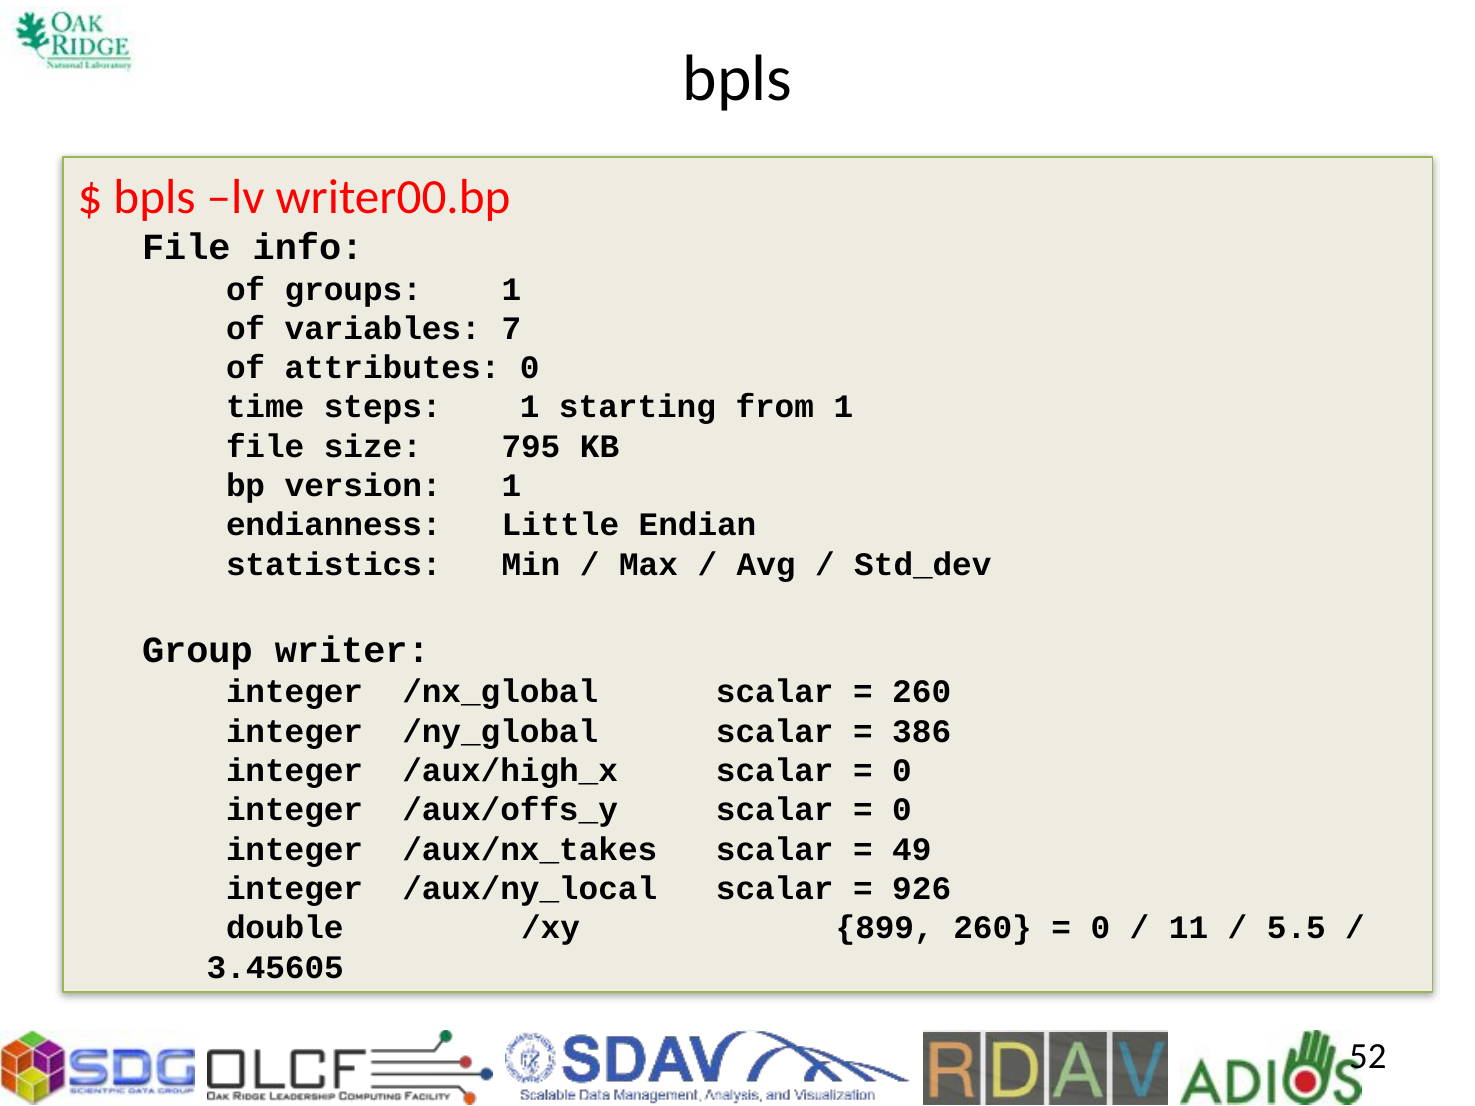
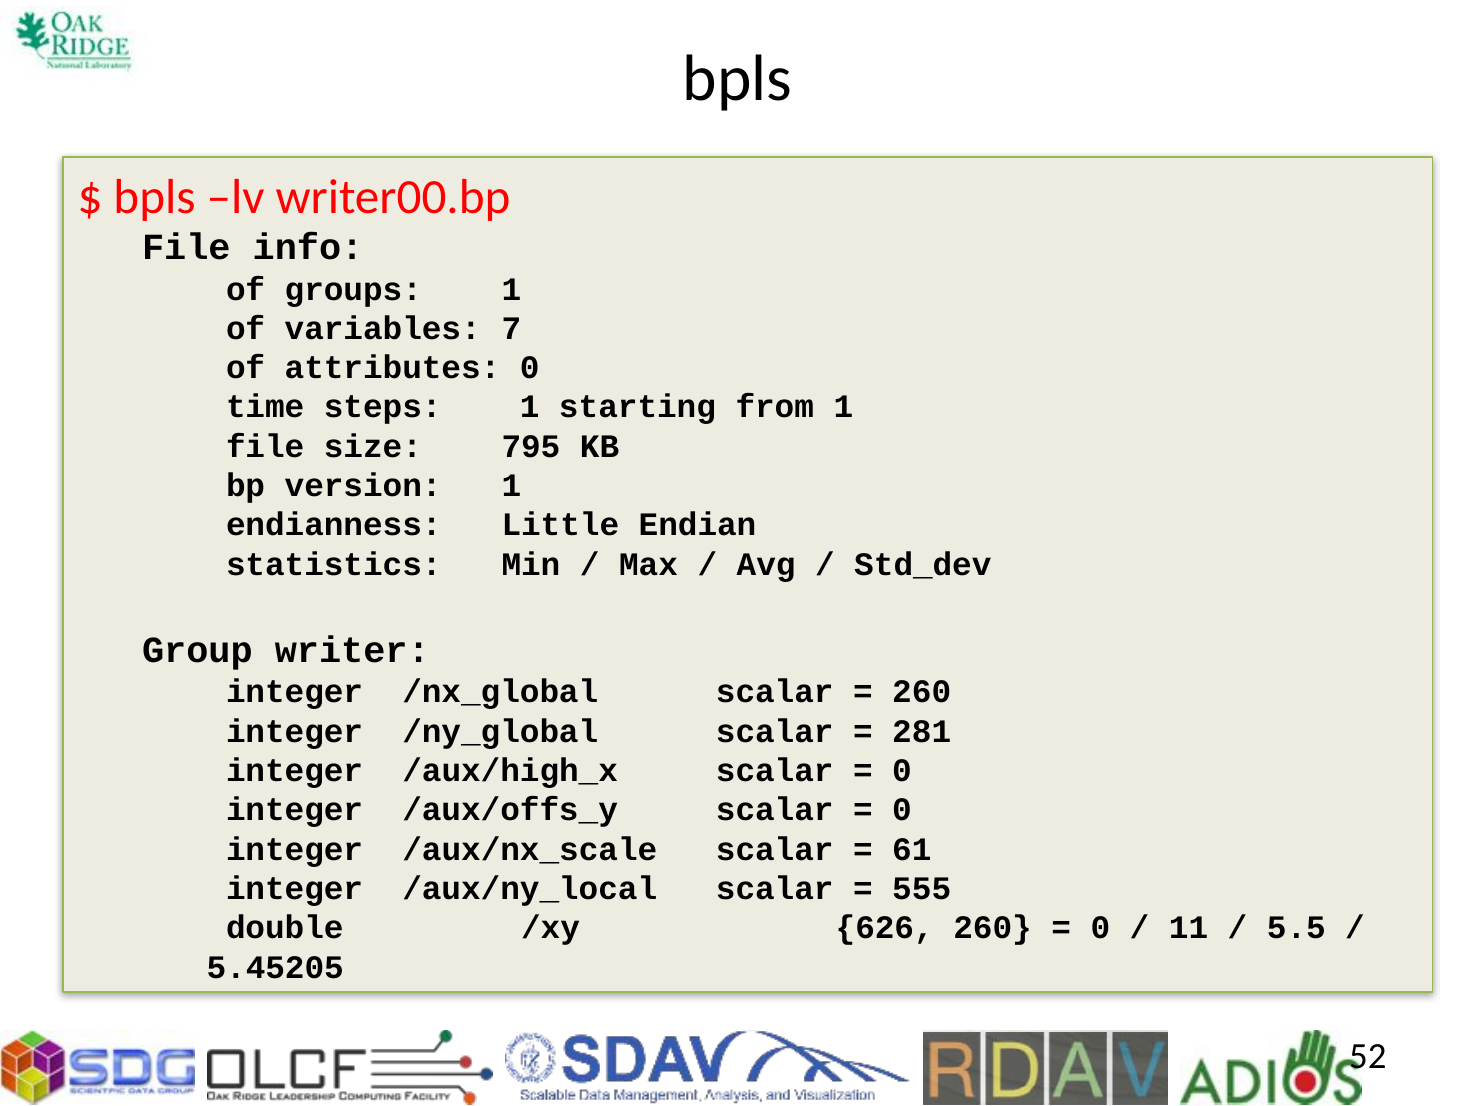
386: 386 -> 281 (922, 732)
/aux/nx_takes: /aux/nx_takes -> /aux/nx_scale (530, 850)
49: 49 -> 61 (912, 850)
926: 926 -> 555 (922, 889)
899: 899 -> 626 (885, 928)
3.45605: 3.45605 -> 5.45205 (275, 968)
